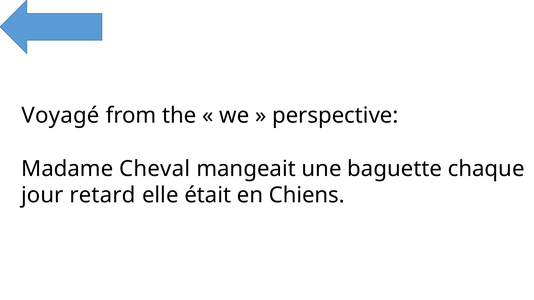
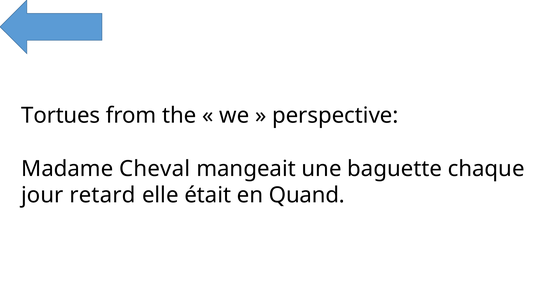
Voyagé: Voyagé -> Tortues (61, 115)
Chiens: Chiens -> Quand (307, 196)
